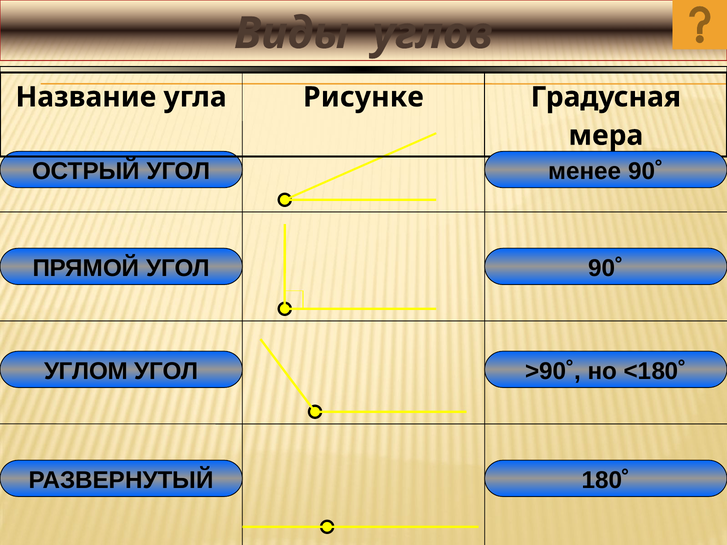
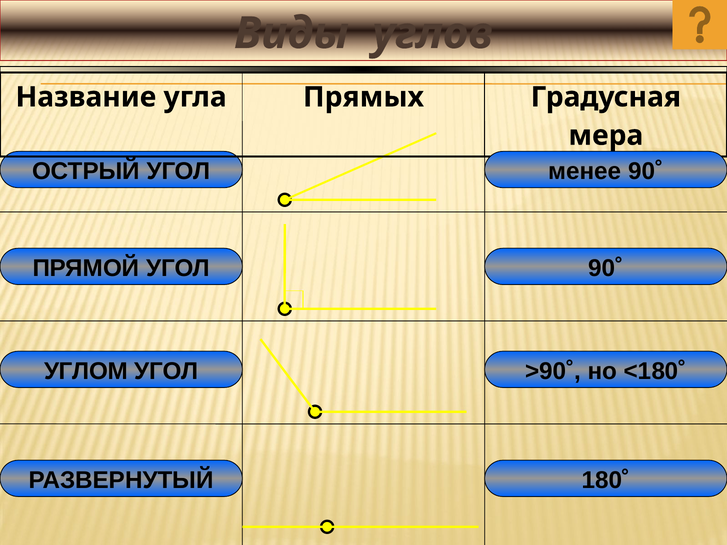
Рисунке: Рисунке -> Прямых (363, 97)
